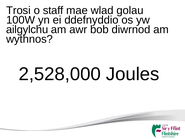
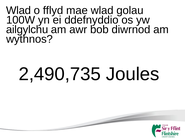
Trosi: Trosi -> Wlad (18, 10)
staff: staff -> fflyd (53, 10)
2,528,000: 2,528,000 -> 2,490,735 (60, 74)
